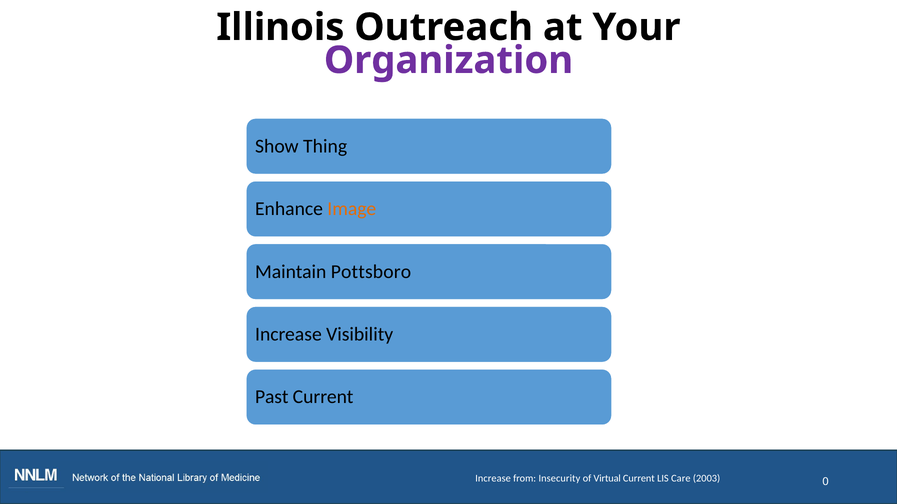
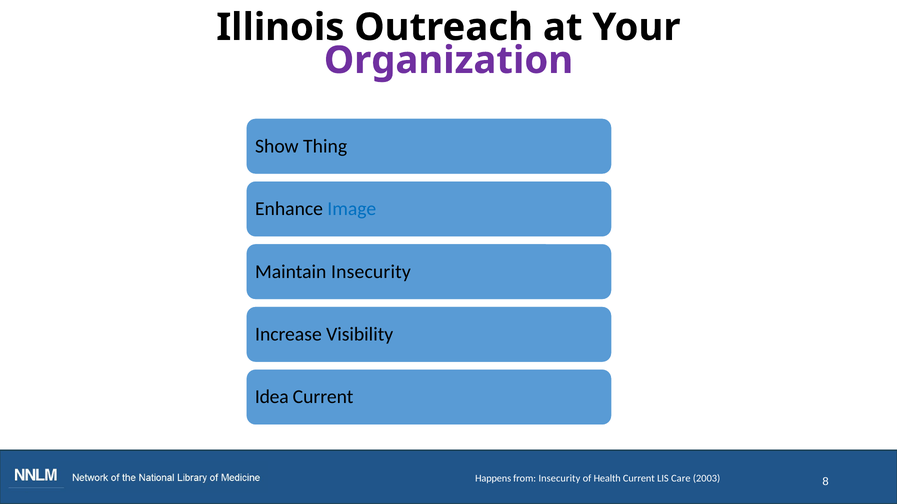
Image colour: orange -> blue (352, 209)
Maintain Pottsboro: Pottsboro -> Insecurity (371, 272)
Past: Past -> Idea (272, 397)
Increase: Increase -> Happens (493, 479)
Virtual: Virtual -> Health (607, 479)
0: 0 -> 8 (826, 482)
